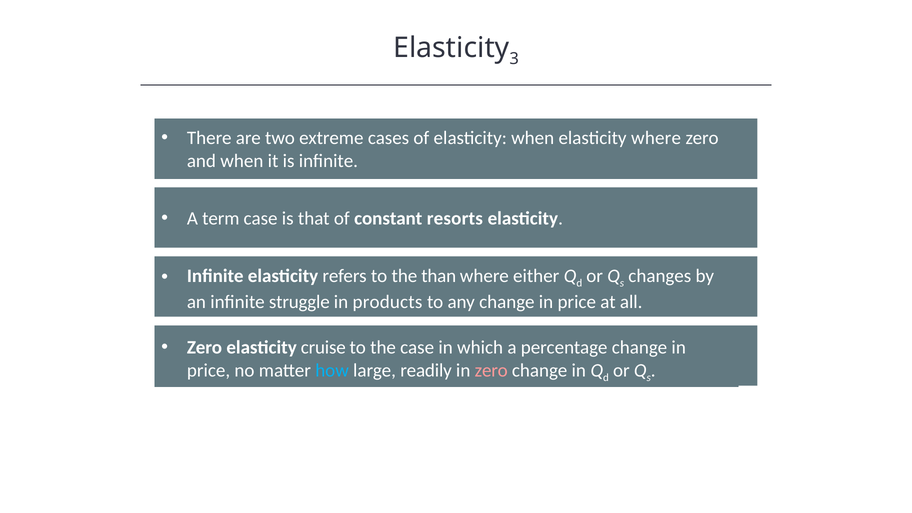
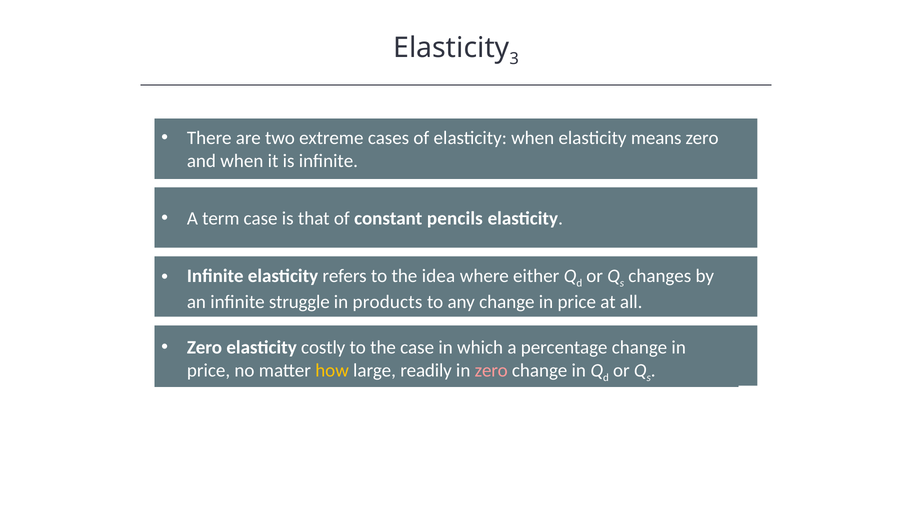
elasticity where: where -> means (656, 138)
resorts: resorts -> pencils (455, 219)
than: than -> idea (438, 276)
cruise: cruise -> costly (323, 348)
how colour: light blue -> yellow (332, 370)
